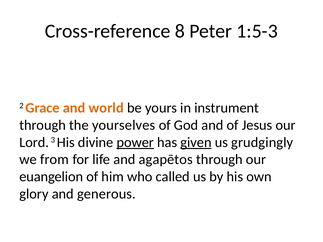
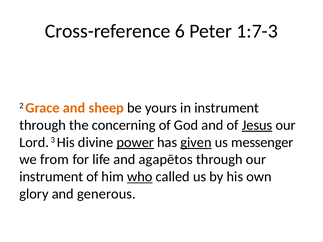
8: 8 -> 6 (180, 31)
1:5-3: 1:5-3 -> 1:7-3 (257, 31)
world: world -> sheep (106, 108)
yourselves: yourselves -> concerning (124, 125)
Jesus underline: none -> present (257, 125)
grudgingly: grudgingly -> messenger (262, 142)
euangelion: euangelion -> instrument (51, 177)
who underline: none -> present (140, 177)
